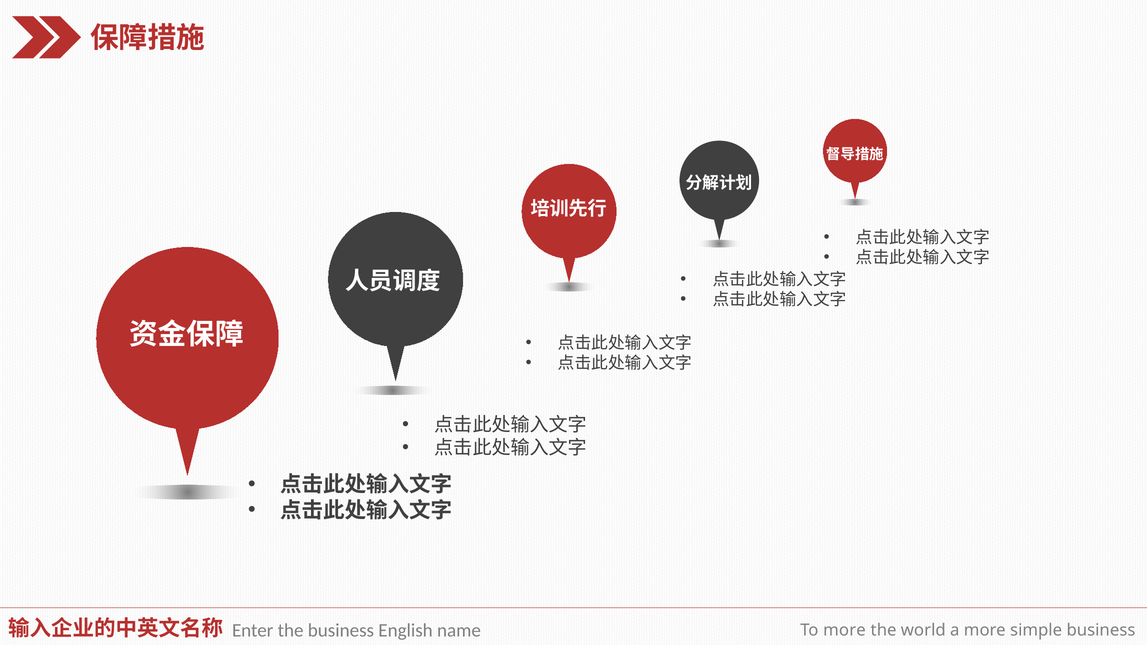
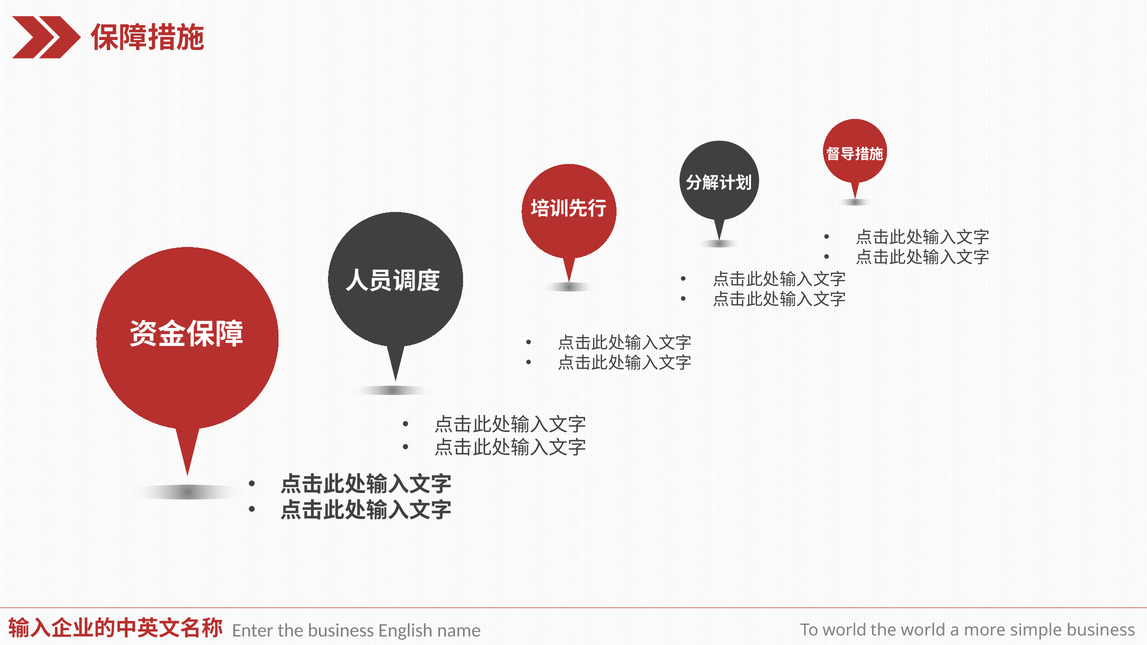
To more: more -> world (845, 630)
